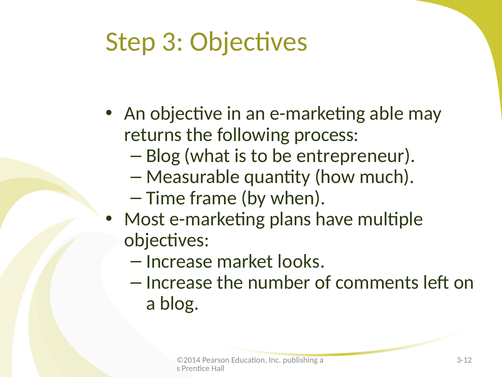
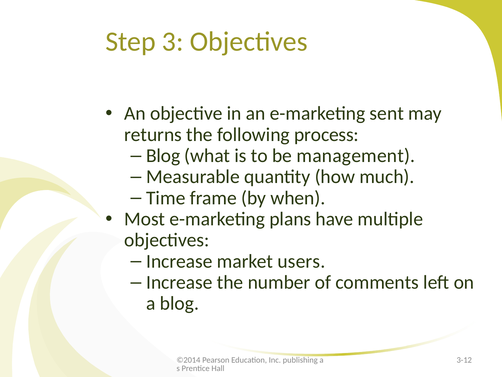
able: able -> sent (387, 113)
entrepreneur: entrepreneur -> management (356, 156)
looks: looks -> users (301, 261)
